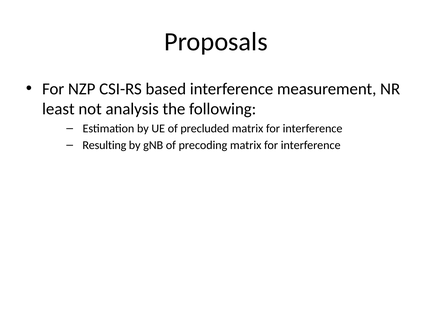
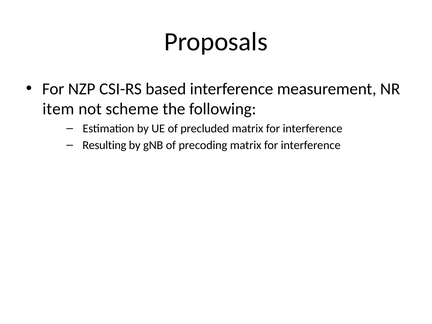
least: least -> item (58, 109)
analysis: analysis -> scheme (132, 109)
